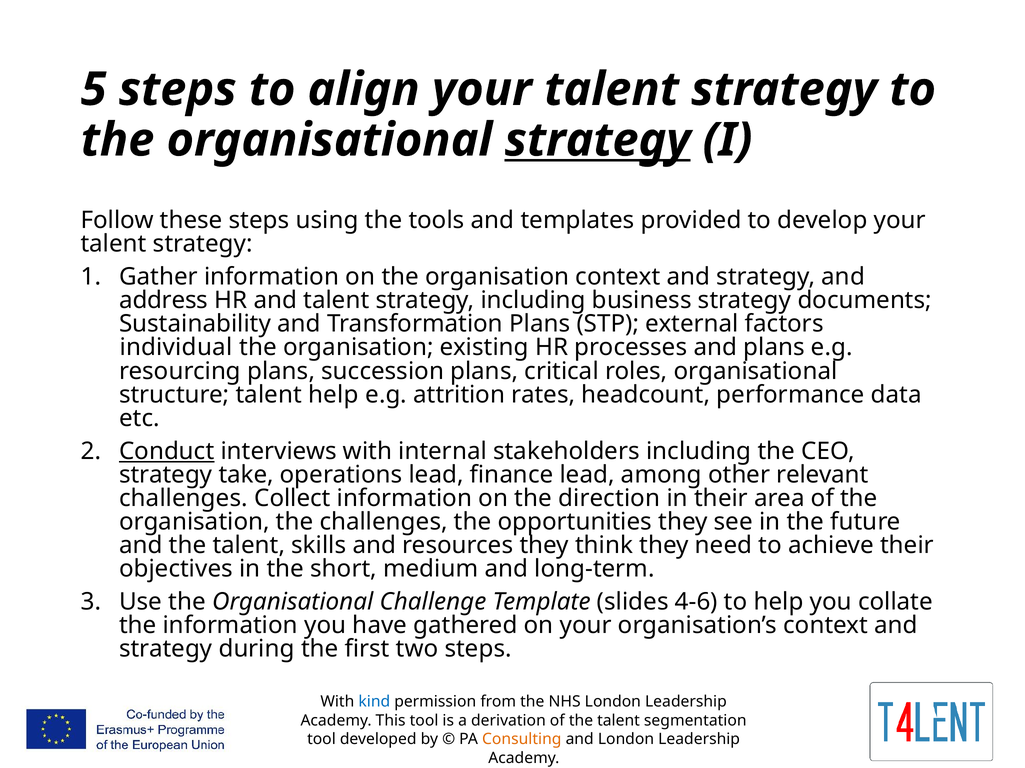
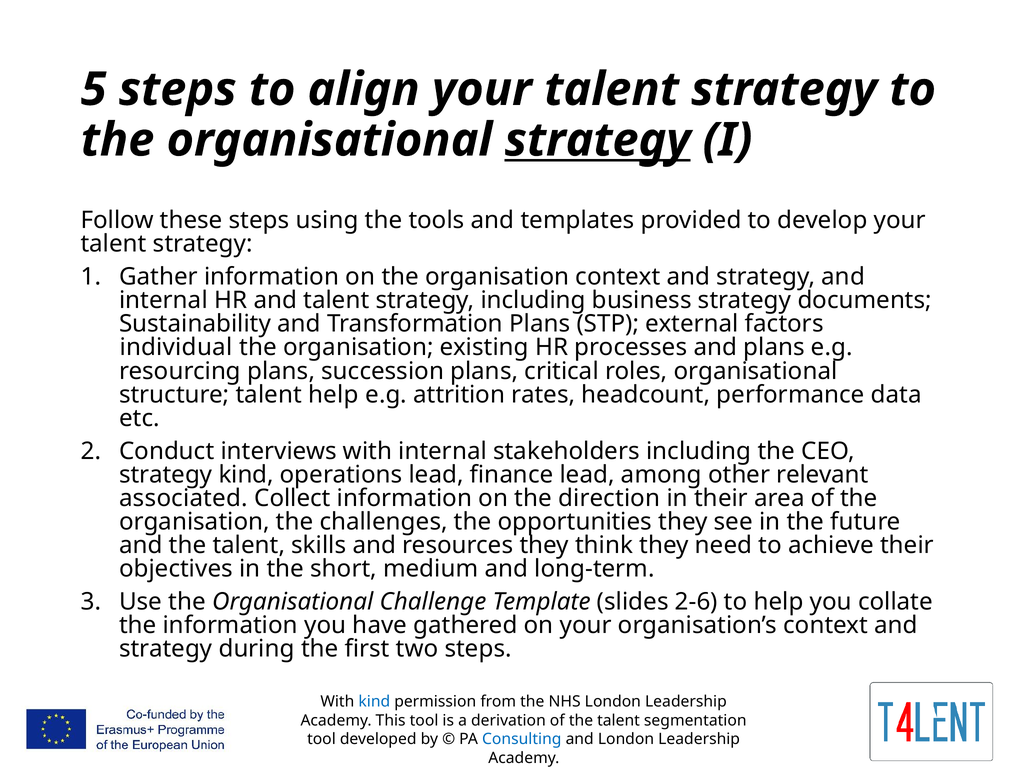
address: address -> internal (163, 301)
Conduct underline: present -> none (167, 452)
strategy take: take -> kind (246, 475)
challenges: challenges -> associated (183, 499)
4-6: 4-6 -> 2-6 (696, 602)
Consulting colour: orange -> blue (522, 740)
